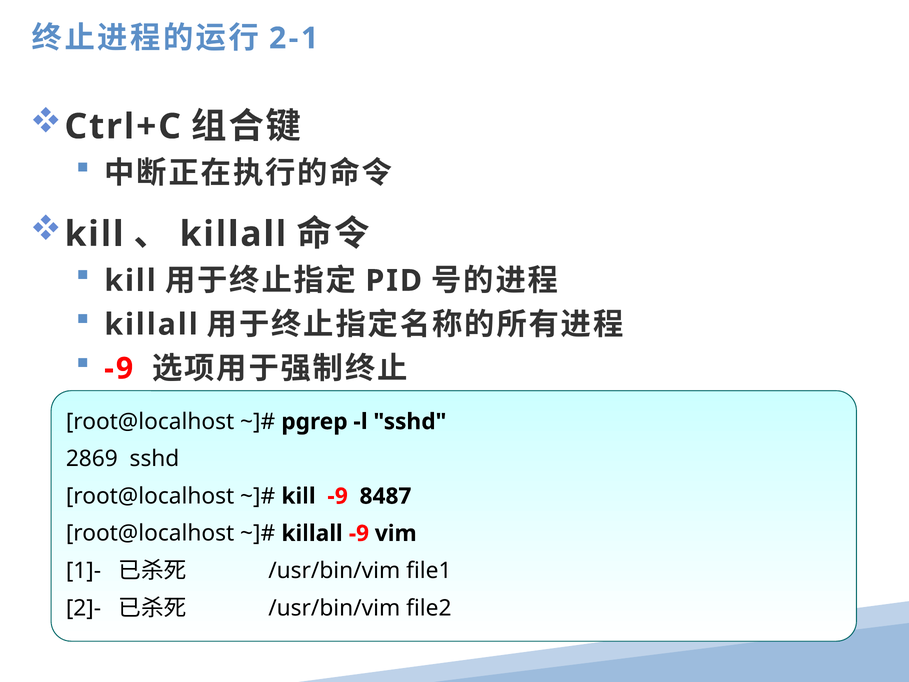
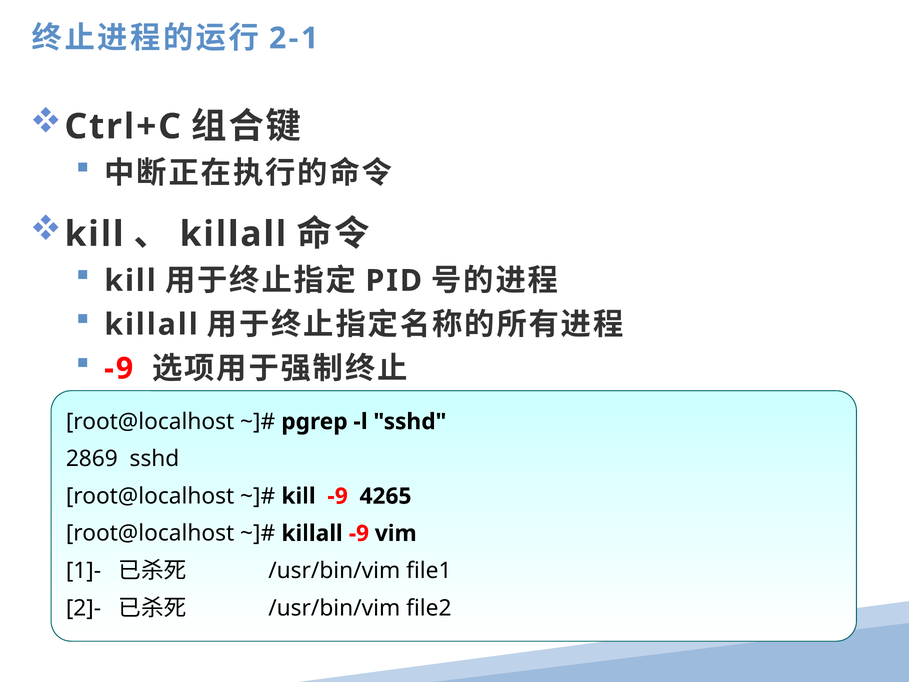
8487: 8487 -> 4265 (385, 496)
